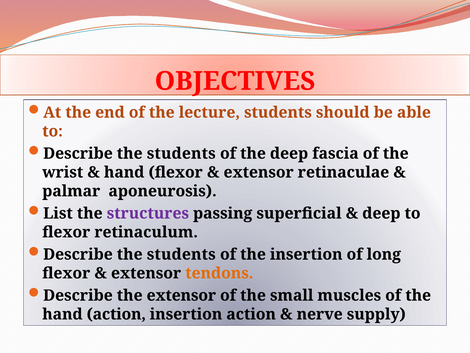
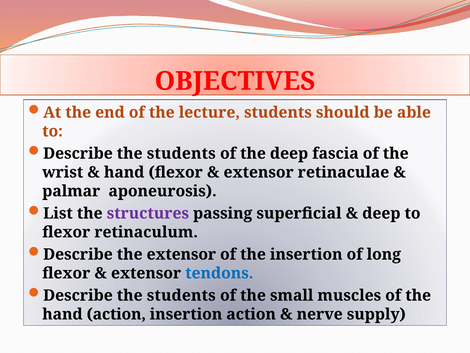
students: students -> extensor (181, 254)
tendons colour: orange -> blue (219, 273)
extensor: extensor -> students (181, 295)
